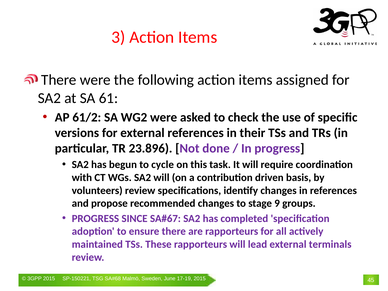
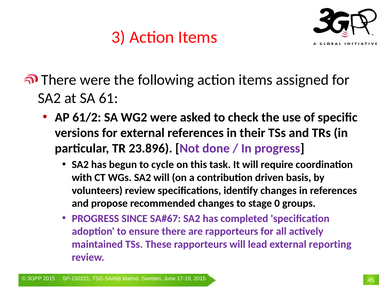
9: 9 -> 0 (277, 203)
terminals: terminals -> reporting (330, 244)
